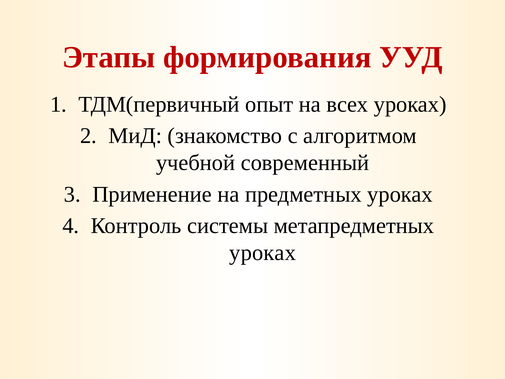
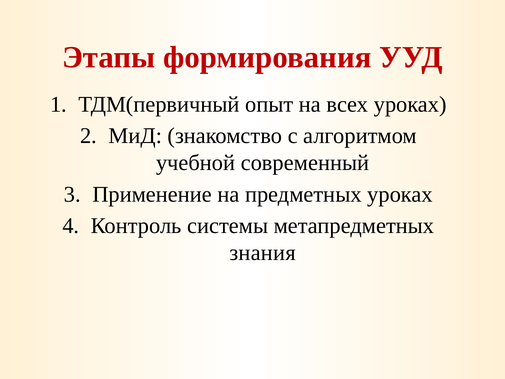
уроках: уроках -> знания (263, 253)
